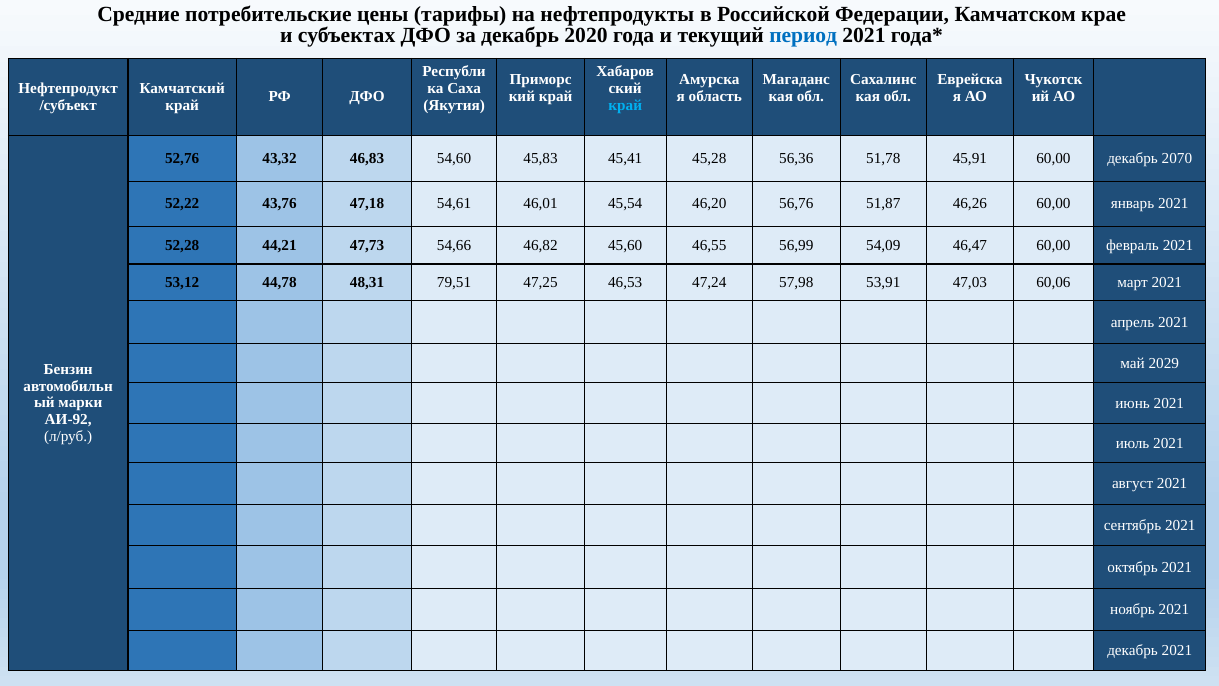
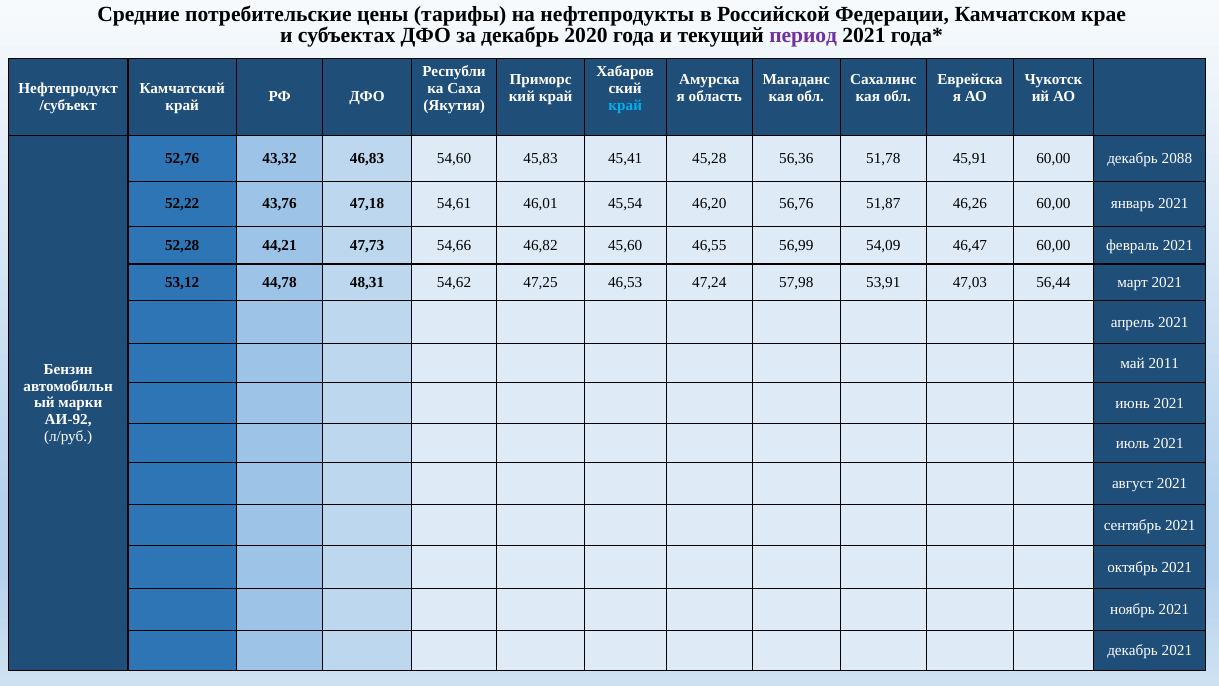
период colour: blue -> purple (803, 35)
2070: 2070 -> 2088 (1177, 158)
79,51: 79,51 -> 54,62 (454, 282)
60,06: 60,06 -> 56,44 (1053, 282)
2029: 2029 -> 2011 (1164, 363)
